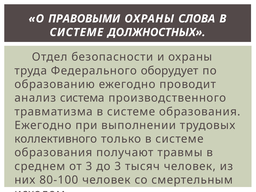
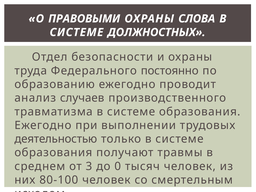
оборудует: оборудует -> постоянно (170, 71)
система: система -> случаев (82, 98)
коллективного: коллективного -> деятельностью (56, 139)
до 3: 3 -> 0 (118, 166)
